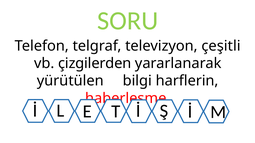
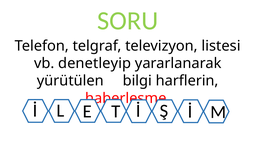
çeşitli: çeşitli -> listesi (221, 46)
çizgilerden: çizgilerden -> denetleyip (95, 63)
